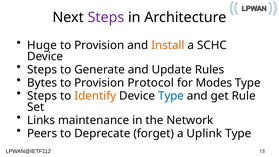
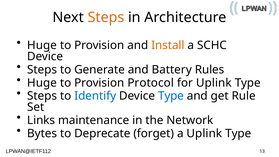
Steps colour: purple -> orange (106, 17)
Update: Update -> Battery (172, 70)
Bytes: Bytes -> Huge (42, 83)
for Modes: Modes -> Uplink (214, 83)
Identify colour: orange -> blue (95, 96)
Peers: Peers -> Bytes (42, 133)
